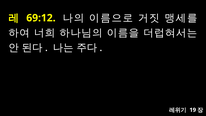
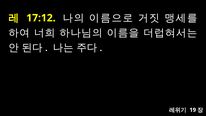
69:12: 69:12 -> 17:12 (41, 18)
